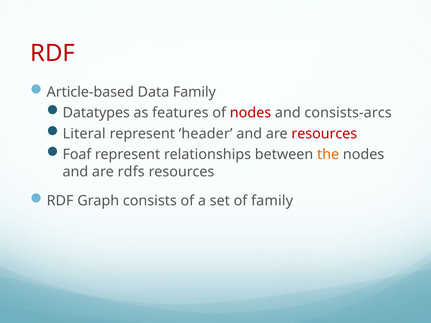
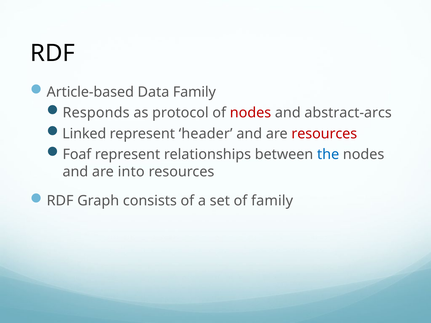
RDF colour: red -> black (53, 53)
Datatypes: Datatypes -> Responds (96, 113)
features: features -> protocol (180, 113)
consists-arcs: consists-arcs -> abstract-arcs (348, 113)
Literal: Literal -> Linked (84, 134)
the colour: orange -> blue (328, 155)
rdfs: rdfs -> into (131, 172)
